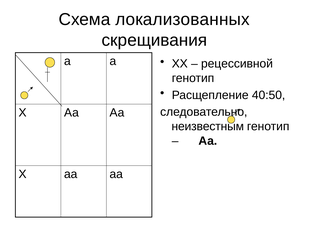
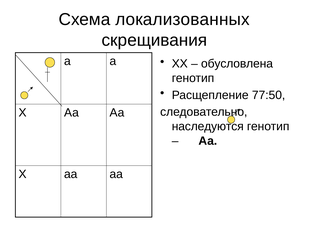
рецессивной: рецессивной -> обусловлена (237, 64)
40:50: 40:50 -> 77:50 (269, 95)
неизвестным: неизвестным -> наследуются (208, 126)
